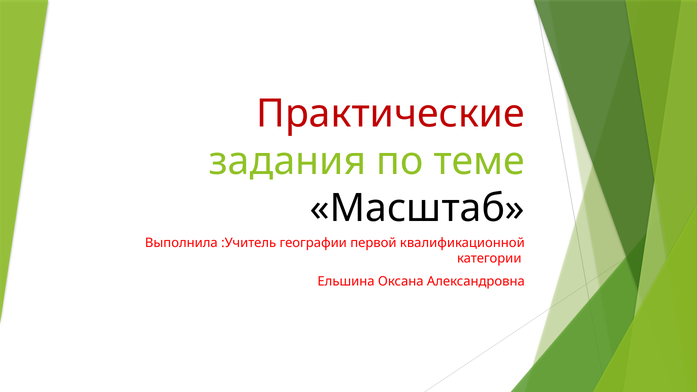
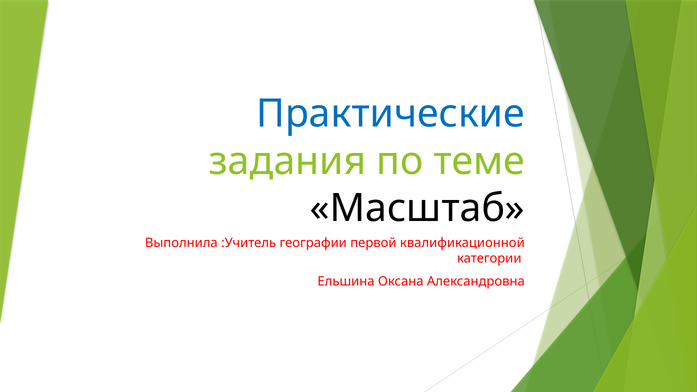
Практические colour: red -> blue (391, 114)
